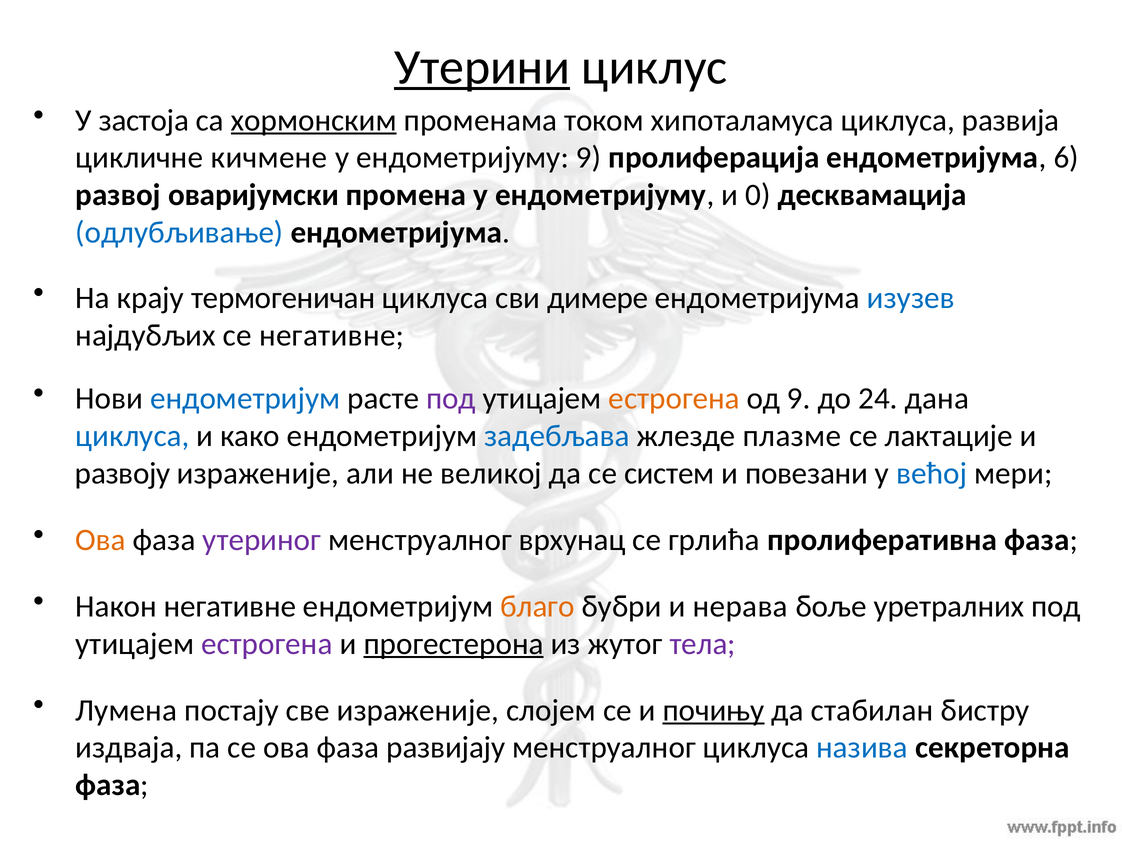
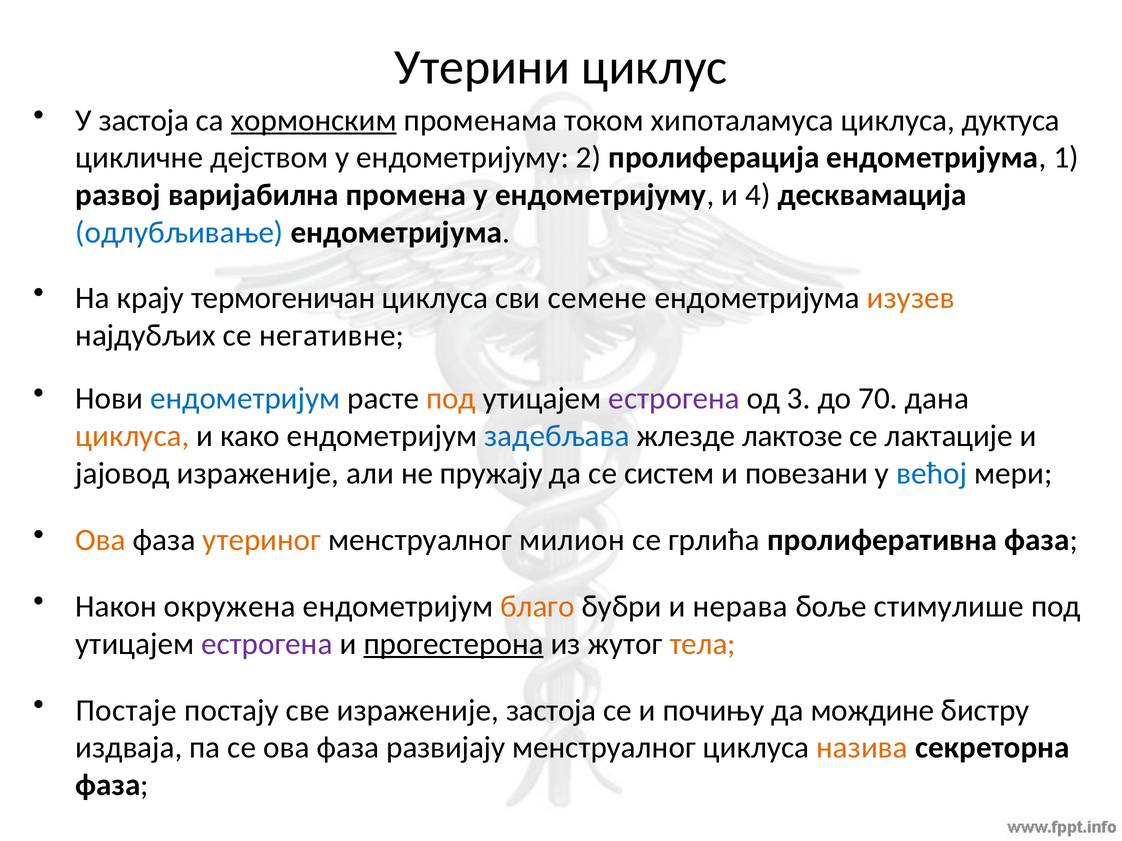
Утерини underline: present -> none (482, 67)
развија: развија -> дуктуса (1011, 120)
кичмене: кичмене -> дејством (269, 158)
ендометријуму 9: 9 -> 2 (589, 158)
6: 6 -> 1 (1066, 158)
оваријумски: оваријумски -> варијабилна (253, 195)
0: 0 -> 4 (758, 195)
димере: димере -> семене (597, 298)
изузев colour: blue -> orange (911, 298)
под colour: purple -> orange (451, 399)
естрогена colour: orange -> purple (674, 399)
од 9: 9 -> 3 (799, 399)
24: 24 -> 70 (878, 399)
циклуса colour: blue -> orange (132, 436)
плазме: плазме -> лактозе (792, 436)
развоју: развоју -> јајовод (123, 474)
великој: великој -> пружају (491, 474)
утериног colour: purple -> orange (262, 540)
врхунац: врхунац -> милион (572, 540)
Након негативне: негативне -> окружена (230, 607)
уретралних: уретралних -> стимулише (949, 607)
тела colour: purple -> orange (703, 644)
Лумена: Лумена -> Постаје (126, 711)
израженије слојем: слојем -> застоја (551, 711)
почињу underline: present -> none (714, 711)
стабилан: стабилан -> мождине (872, 711)
назива colour: blue -> orange (862, 748)
